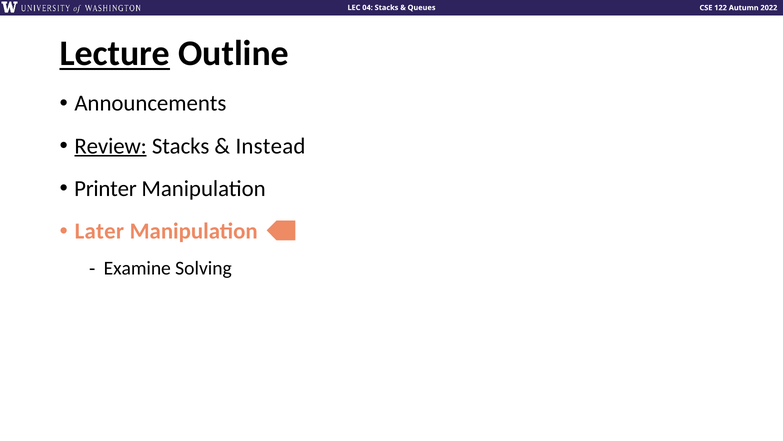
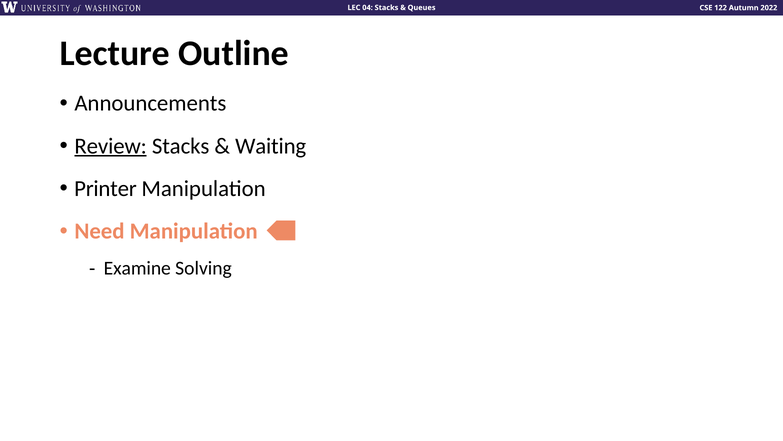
Lecture underline: present -> none (115, 54)
Instead: Instead -> Waiting (271, 146)
Later: Later -> Need (99, 231)
